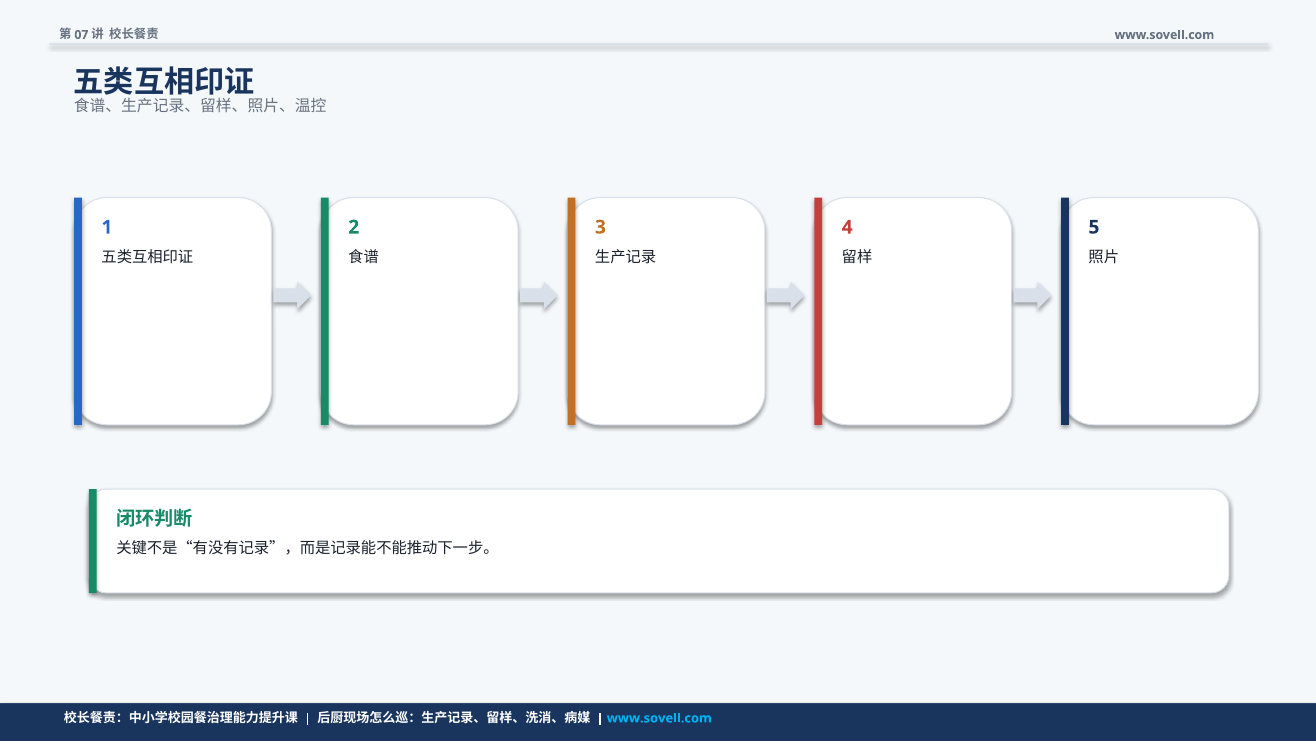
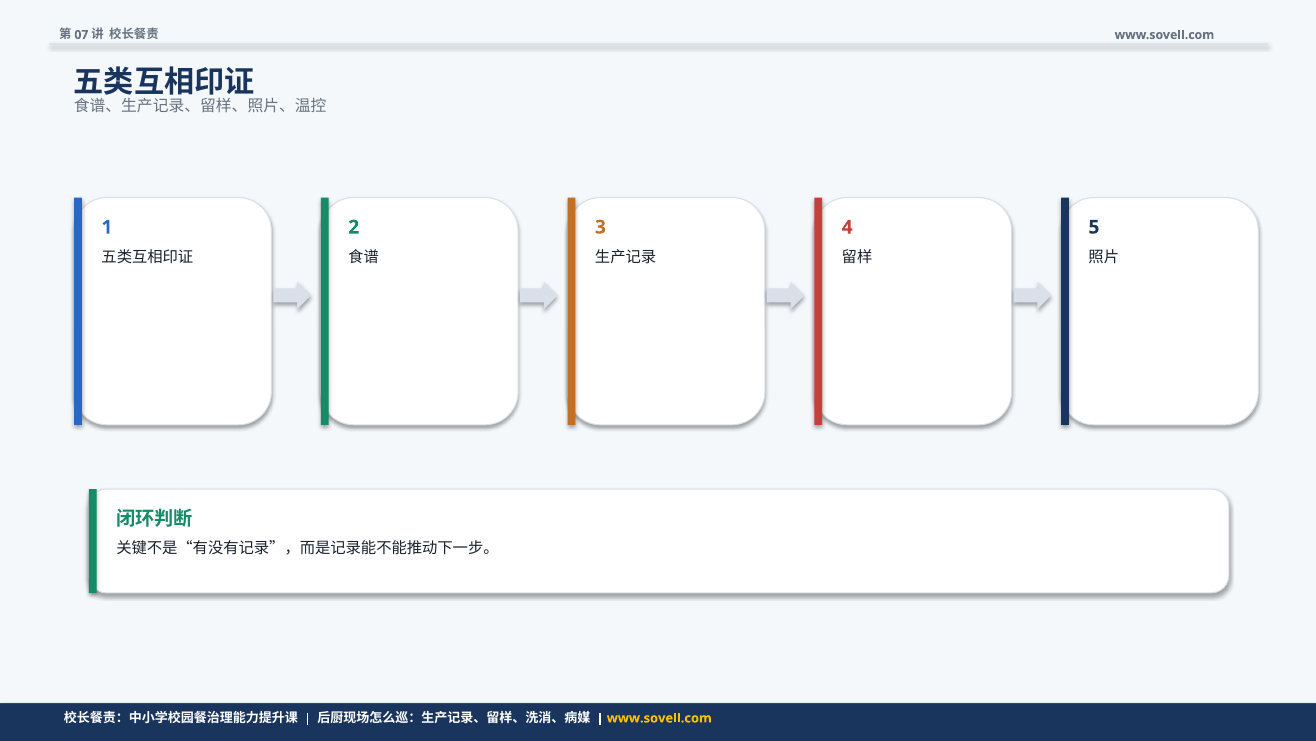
www.sovell.com colour: light blue -> yellow (659, 717)
